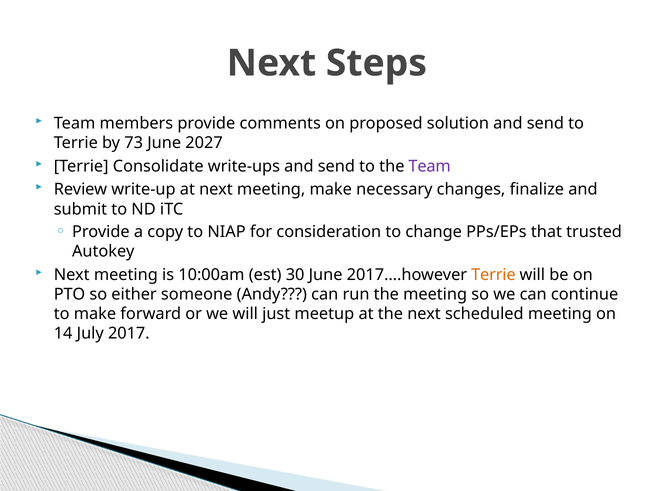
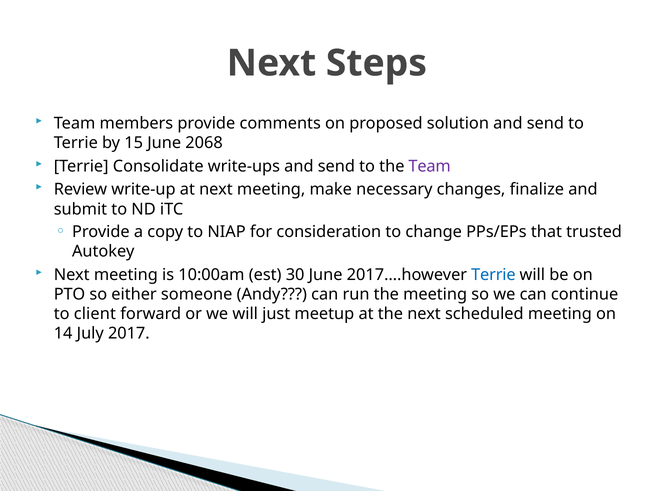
73: 73 -> 15 (134, 143)
2027: 2027 -> 2068 (204, 143)
Terrie colour: orange -> blue (493, 274)
to make: make -> client (95, 314)
